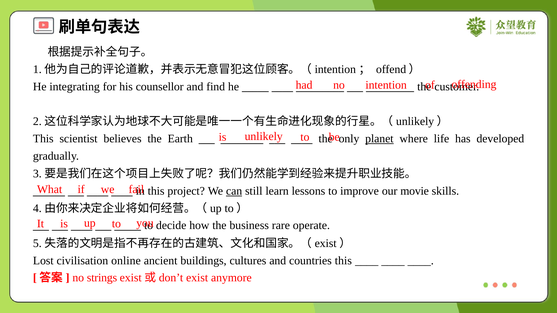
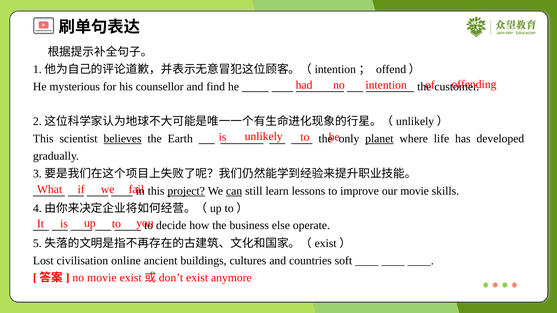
integrating: integrating -> mysterious (75, 87)
believes underline: none -> present (123, 139)
project underline: none -> present (186, 191)
rare: rare -> else (281, 226)
countries this: this -> soft (343, 261)
no strings: strings -> movie (102, 278)
